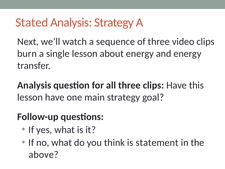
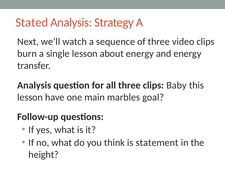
clips Have: Have -> Baby (177, 85)
main strategy: strategy -> marbles (124, 97)
above: above -> height (44, 154)
